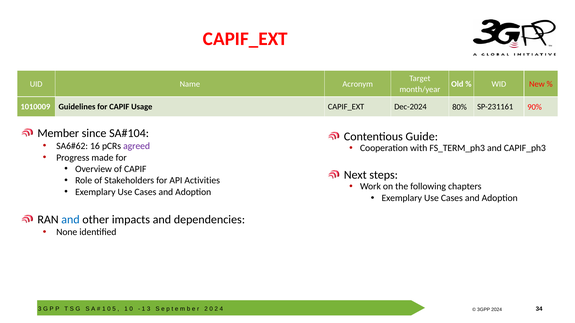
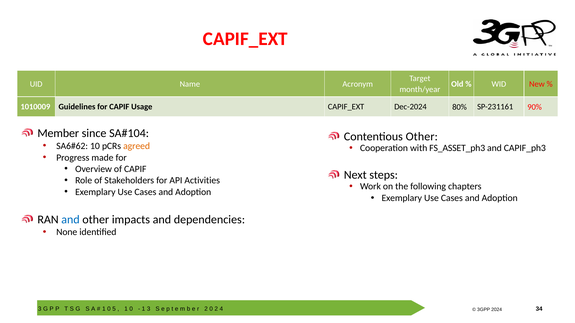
Contentious Guide: Guide -> Other (422, 137)
16: 16 -> 10 (95, 146)
agreed colour: purple -> orange (137, 146)
FS_TERM_ph3: FS_TERM_ph3 -> FS_ASSET_ph3 (457, 148)
